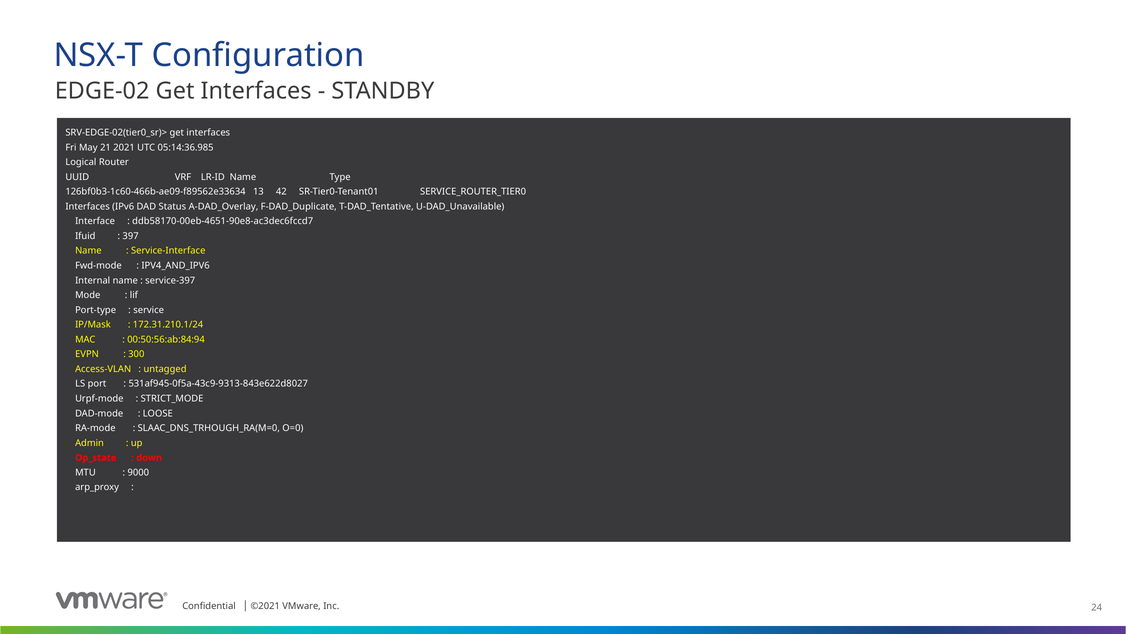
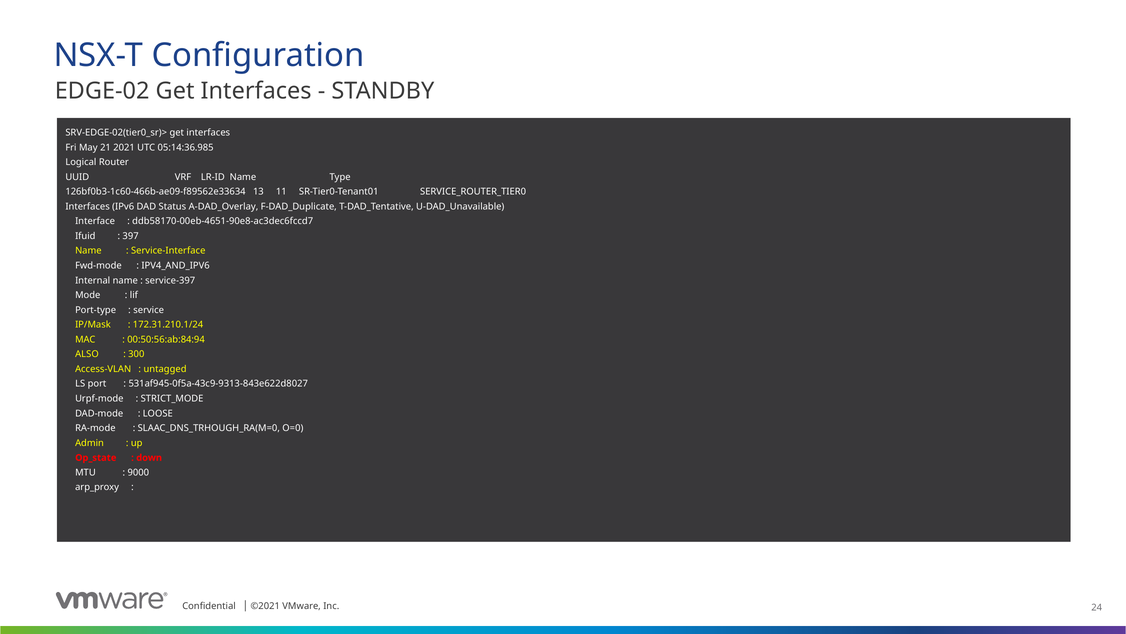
42: 42 -> 11 (281, 192)
EVPN: EVPN -> ALSO (87, 354)
